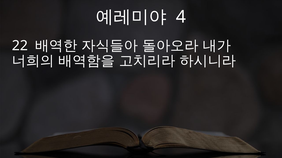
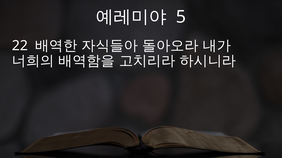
4: 4 -> 5 (181, 17)
